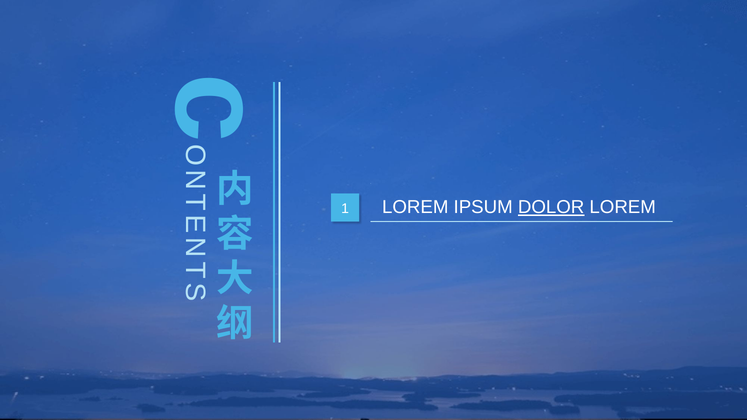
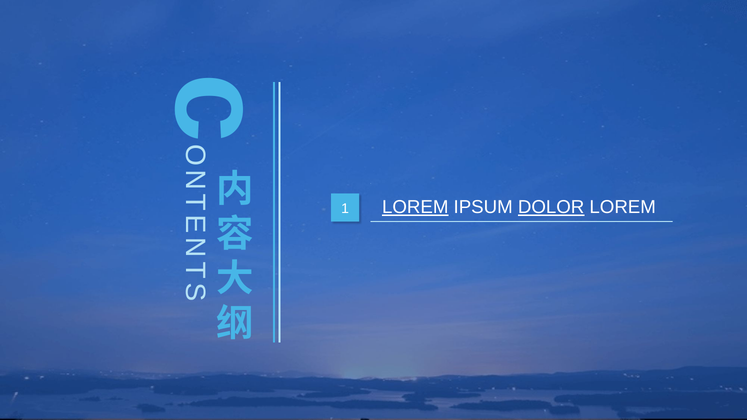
LOREM underline: none -> present (415, 207)
